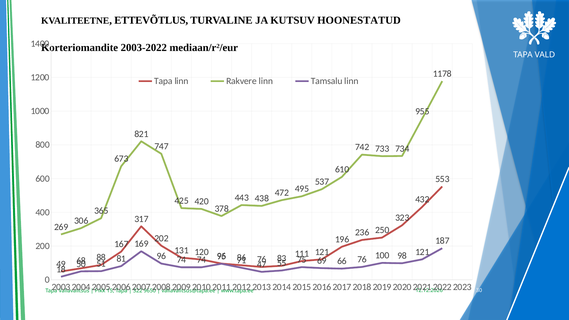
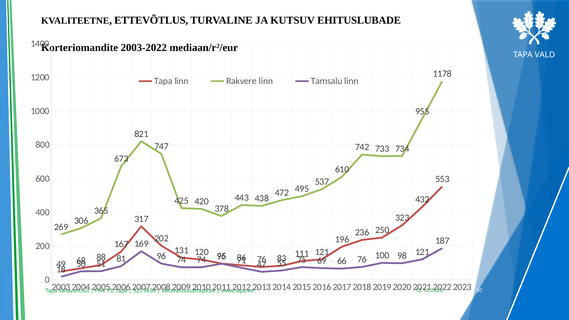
HOONESTATUD: HOONESTATUD -> EHITUSLUBADE (359, 20)
